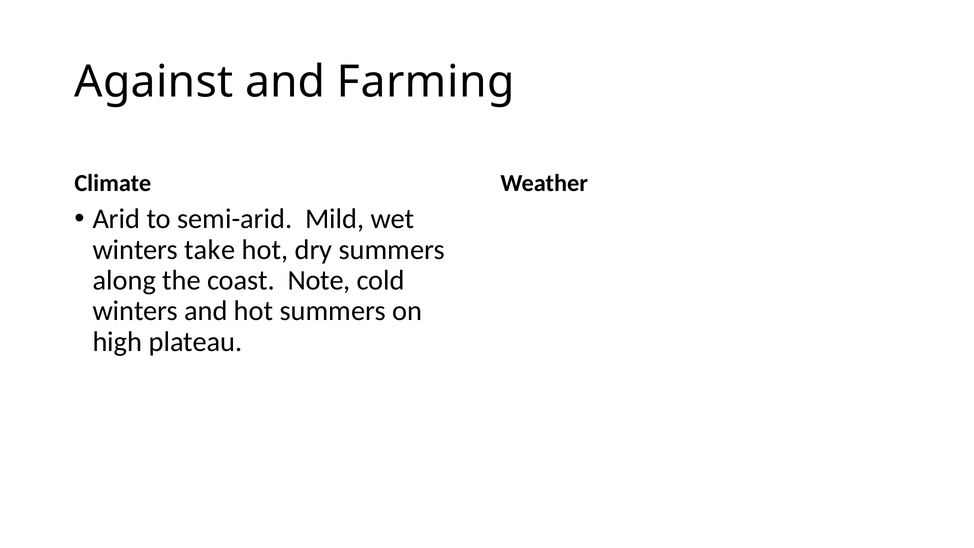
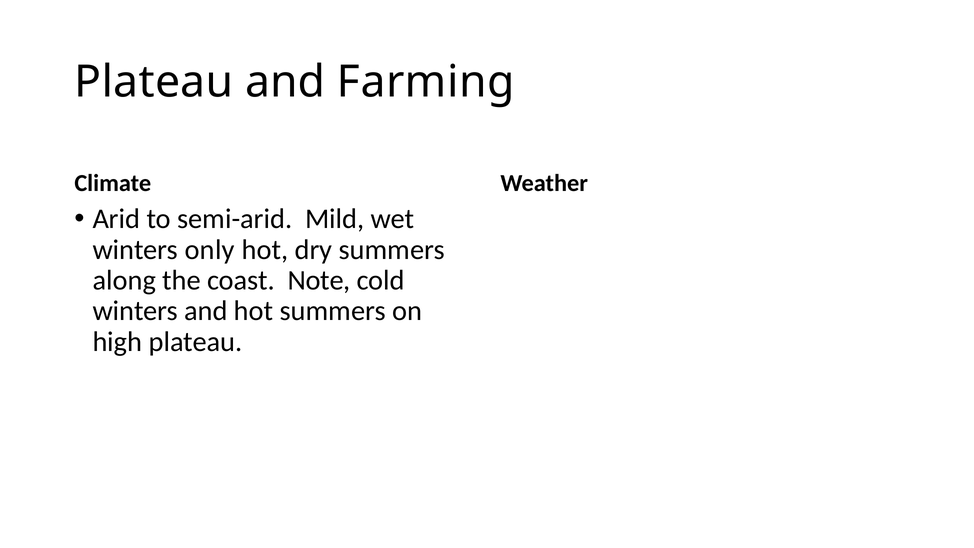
Against: Against -> Plateau (154, 82)
take: take -> only (210, 250)
